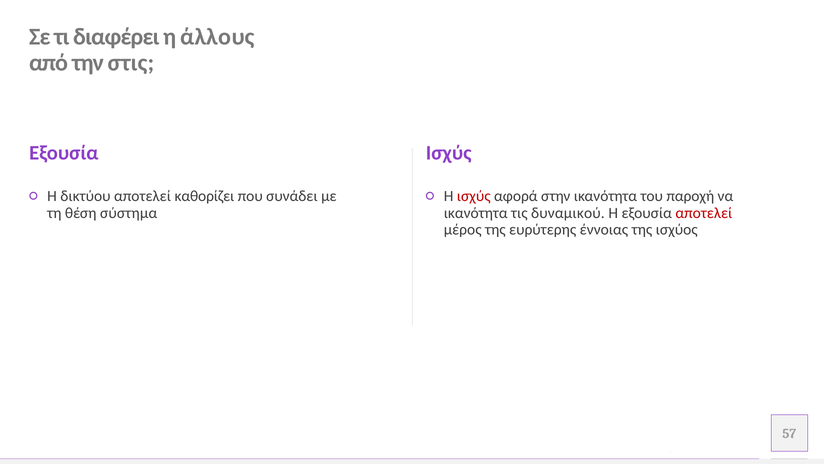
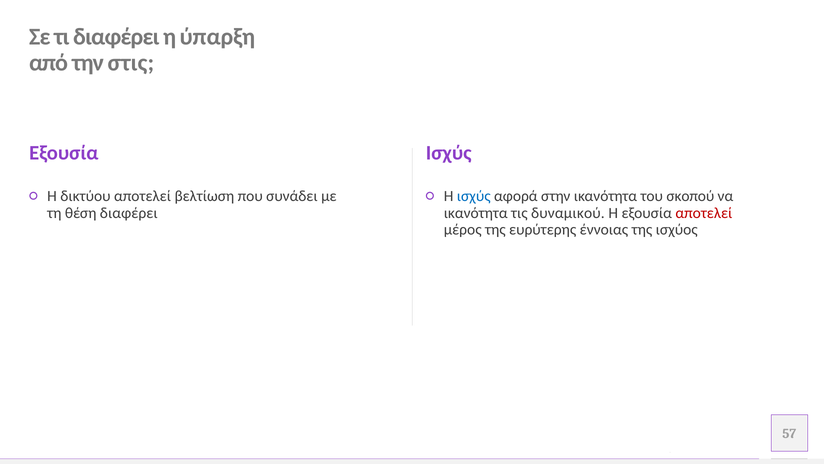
άλλους: άλλους -> ύπαρξη (218, 37)
καθορίζει: καθορίζει -> βελτίωση (204, 196)
ισχύς colour: red -> blue (474, 196)
παροχή: παροχή -> σκοπού (690, 196)
θέση σύστημα: σύστημα -> διαφέρει (129, 213)
